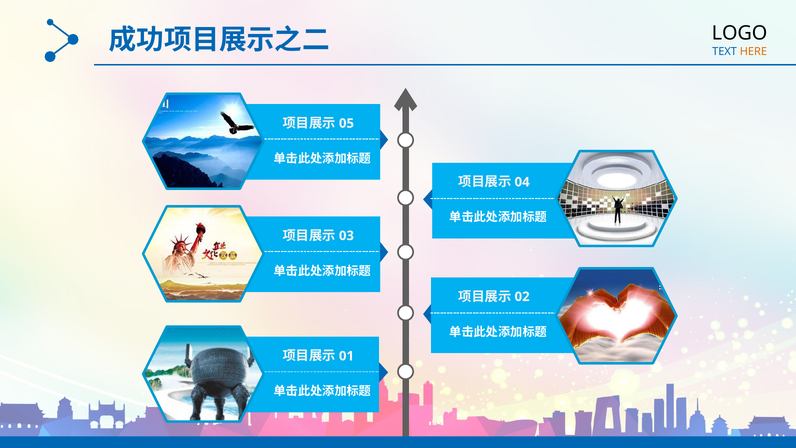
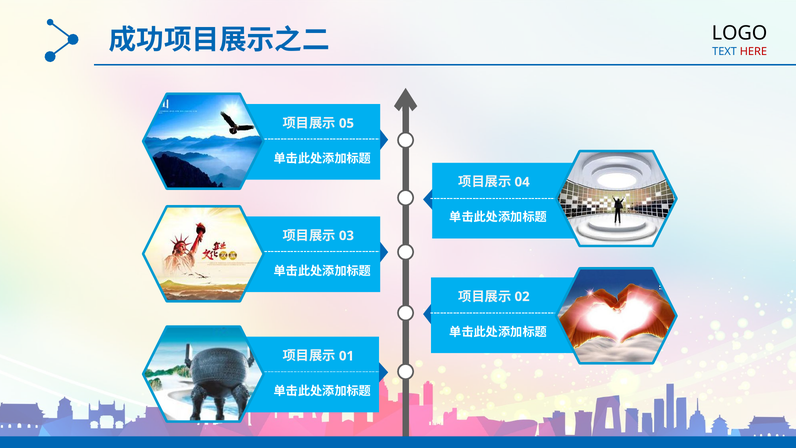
HERE colour: orange -> red (753, 51)
